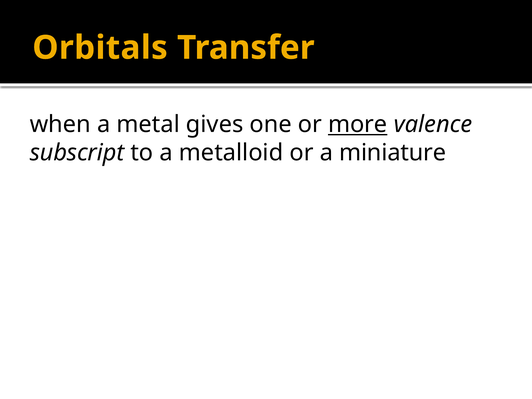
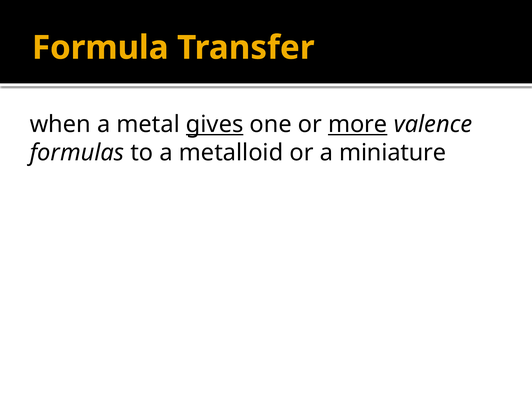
Orbitals: Orbitals -> Formula (100, 48)
gives underline: none -> present (215, 124)
subscript: subscript -> formulas (77, 153)
